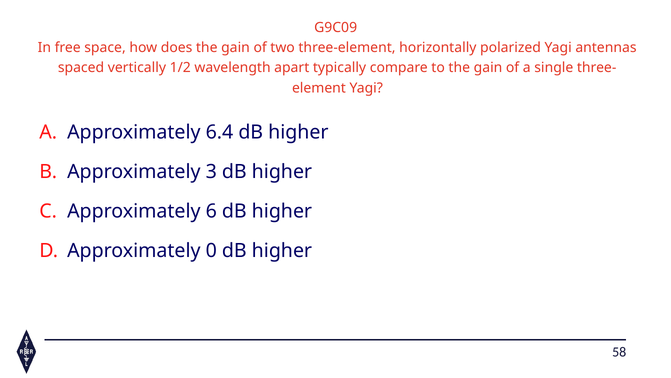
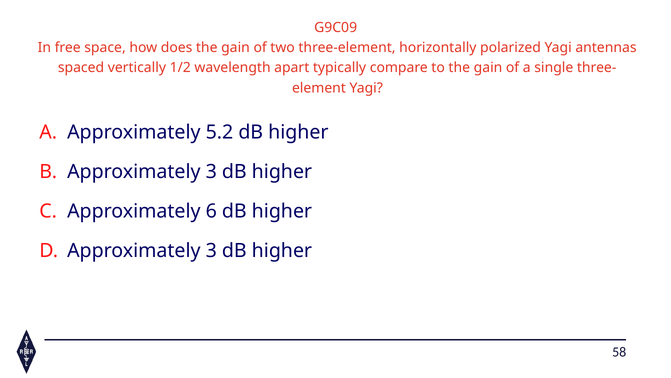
6.4: 6.4 -> 5.2 (219, 132)
0: 0 -> 3 (211, 250)
